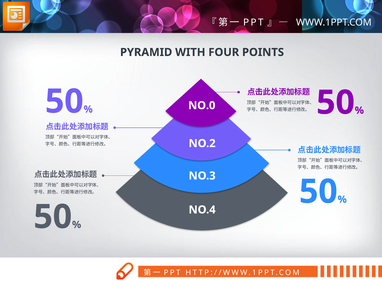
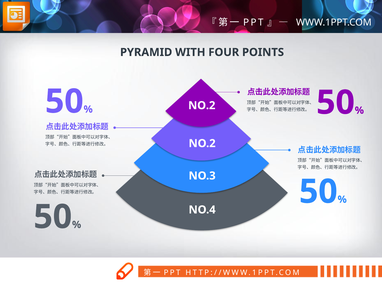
NO.0: NO.0 -> NO.2 (202, 105)
